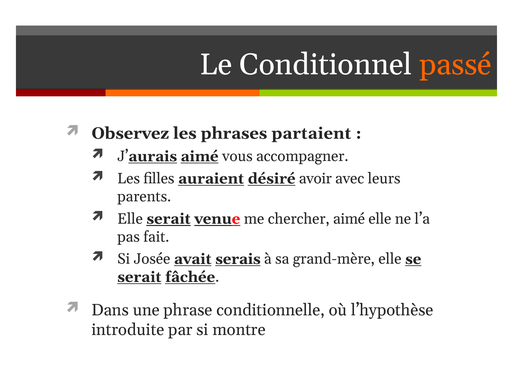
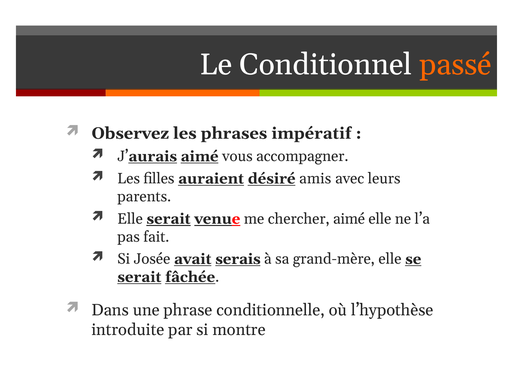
partaient: partaient -> impératif (311, 133)
avoir: avoir -> amis (315, 178)
